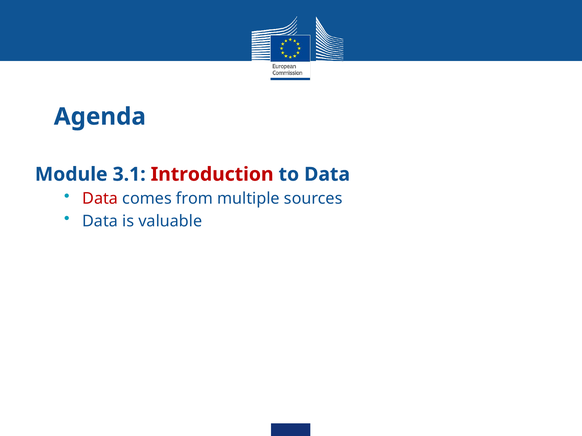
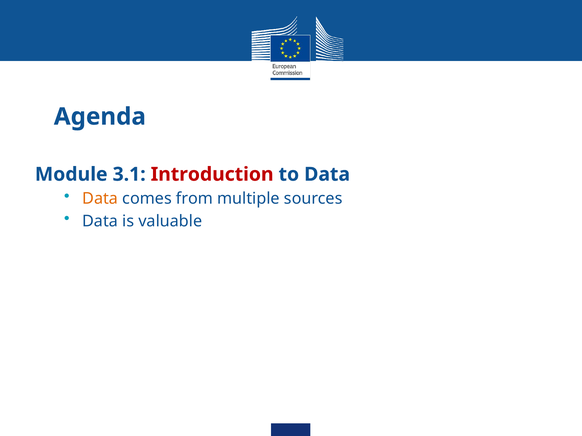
Data colour: red -> orange (100, 199)
